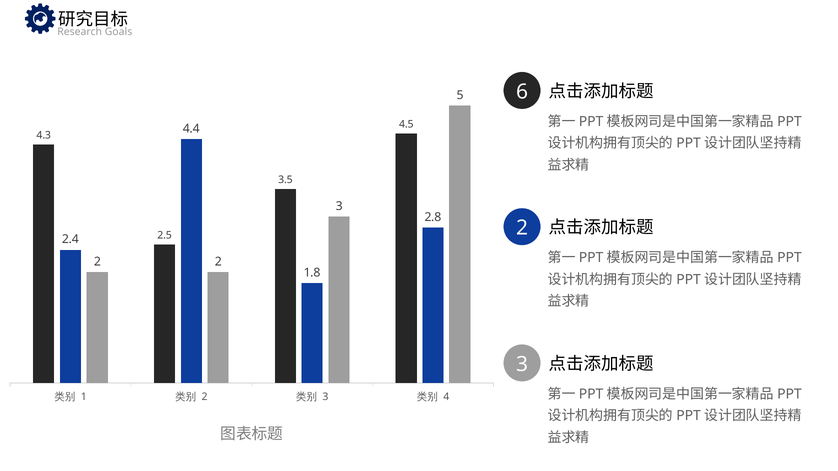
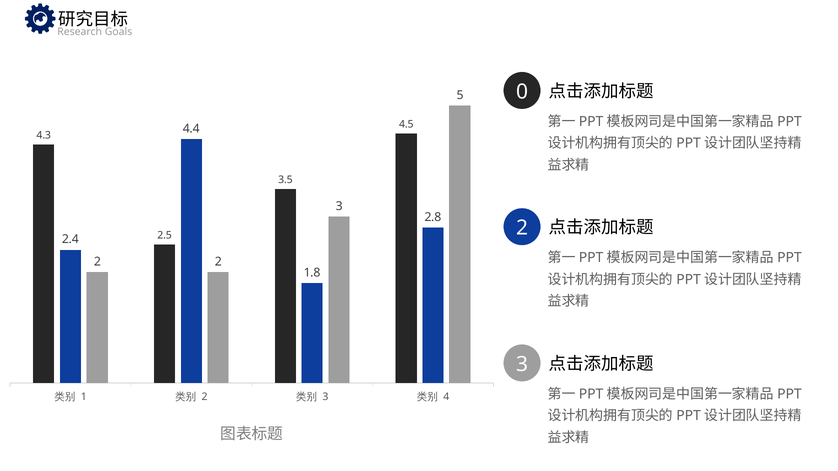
6: 6 -> 0 (522, 92)
